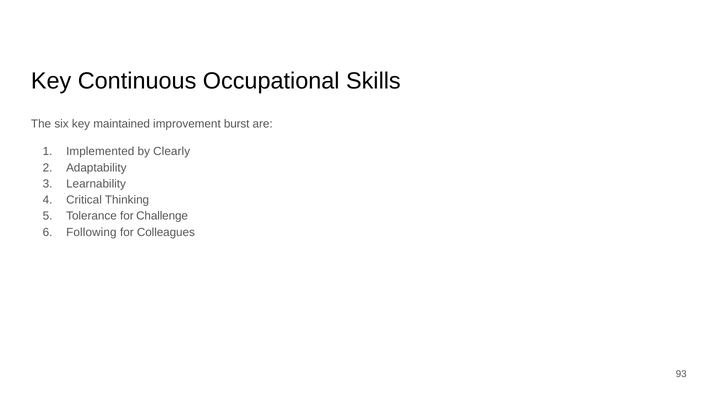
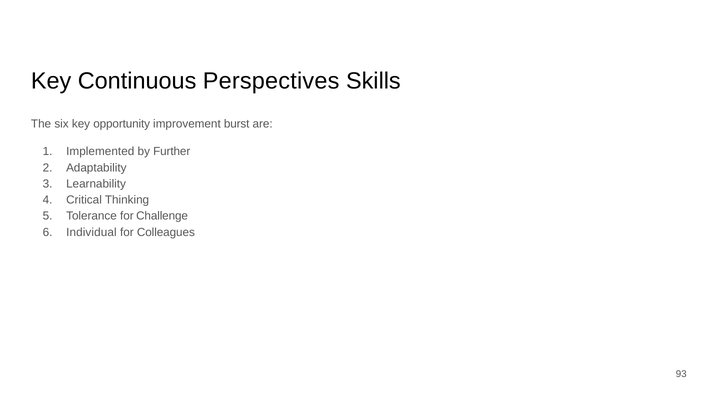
Occupational: Occupational -> Perspectives (271, 81)
maintained: maintained -> opportunity (122, 124)
Clearly: Clearly -> Further (172, 152)
Following: Following -> Individual (91, 232)
